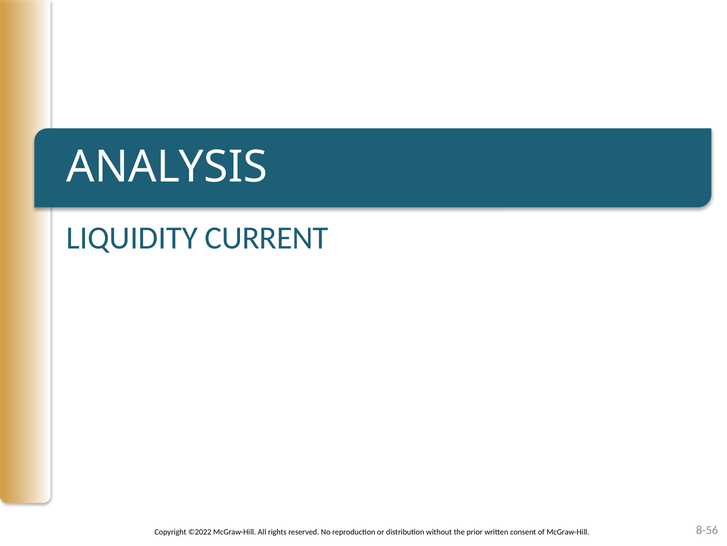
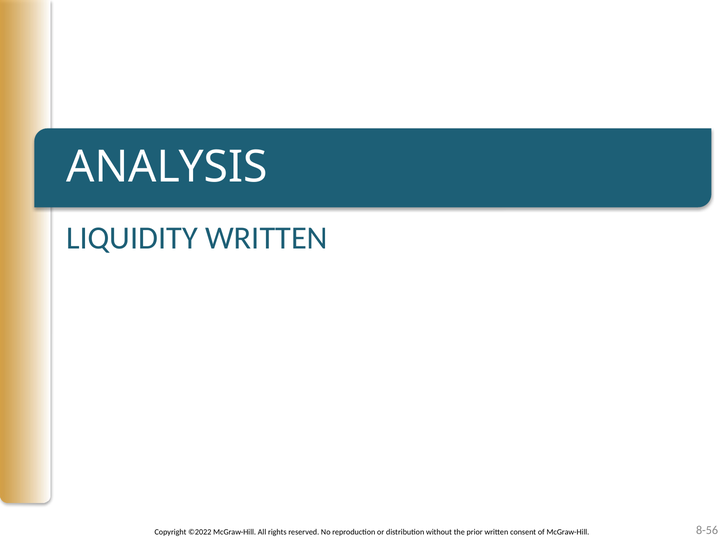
LIQUIDITY CURRENT: CURRENT -> WRITTEN (266, 238)
